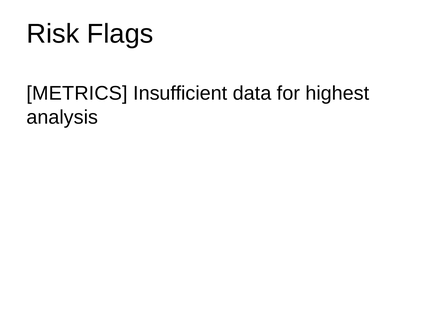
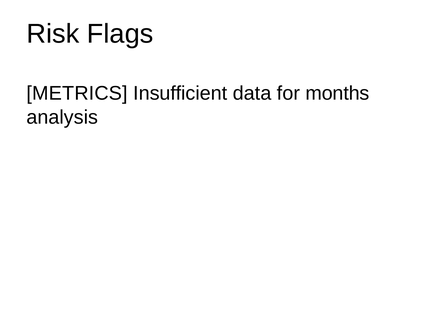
highest: highest -> months (337, 93)
